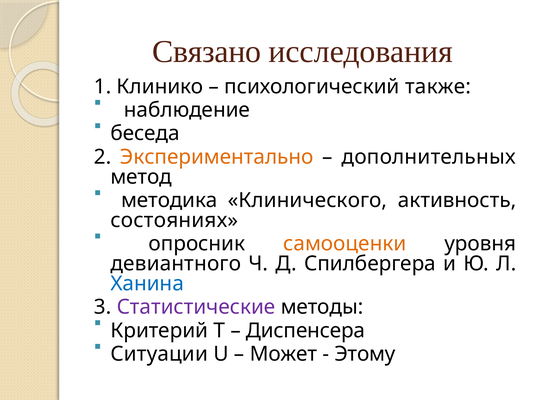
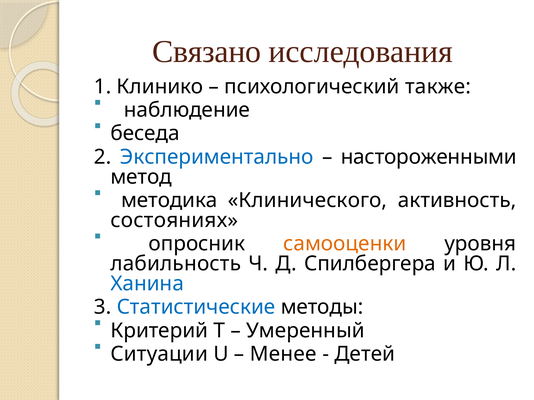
Экспериментально colour: orange -> blue (217, 157)
дополнительных: дополнительных -> настороженными (429, 157)
девиантного: девиантного -> лабильность (176, 264)
Статистические colour: purple -> blue (196, 307)
Диспенсера: Диспенсера -> Умеренный (305, 331)
Может: Может -> Менее (283, 354)
Этому: Этому -> Детей (365, 354)
